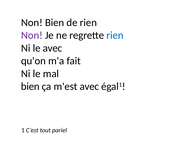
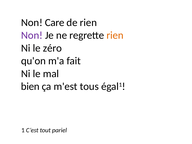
Non Bien: Bien -> Care (55, 22)
rien colour: blue -> orange (115, 35)
le avec: avec -> zéro (52, 48)
m'est avec: avec -> tous (89, 86)
